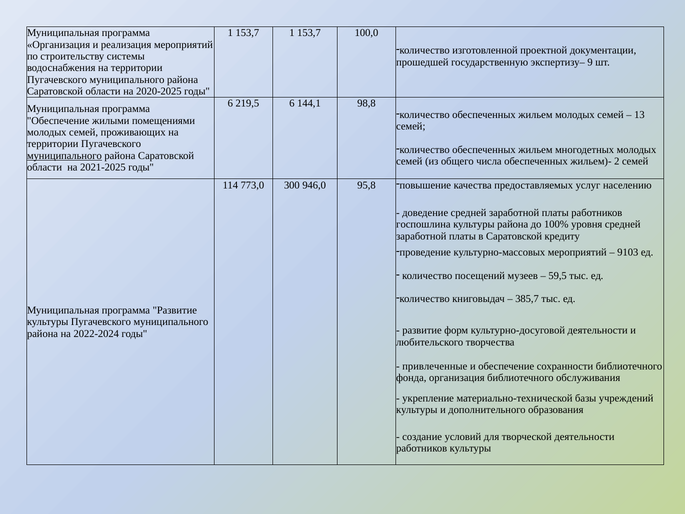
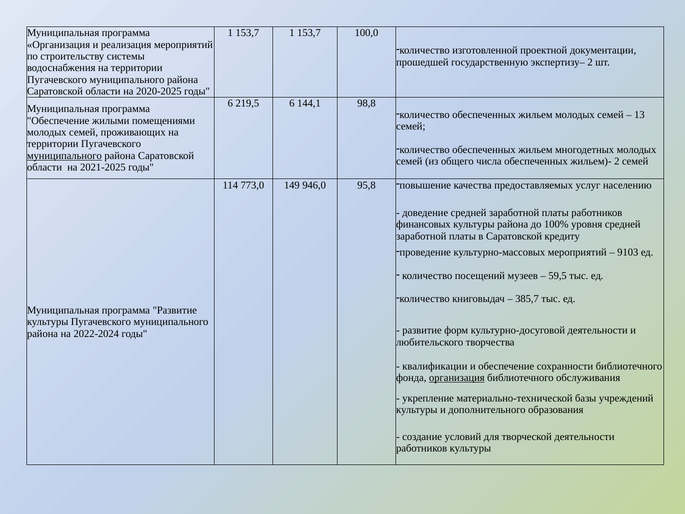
экспертизу– 9: 9 -> 2 (590, 62)
300: 300 -> 149 (292, 185)
госпошлина: госпошлина -> финансовых (423, 224)
привлеченные: привлеченные -> квалификации (435, 366)
организация underline: none -> present (457, 378)
